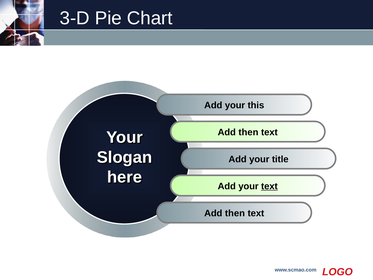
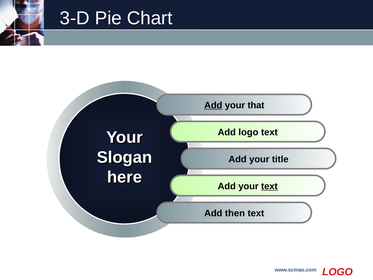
Add underline: none -> present (213, 105)
this: this -> that (256, 105)
then: then -> logo (248, 132)
